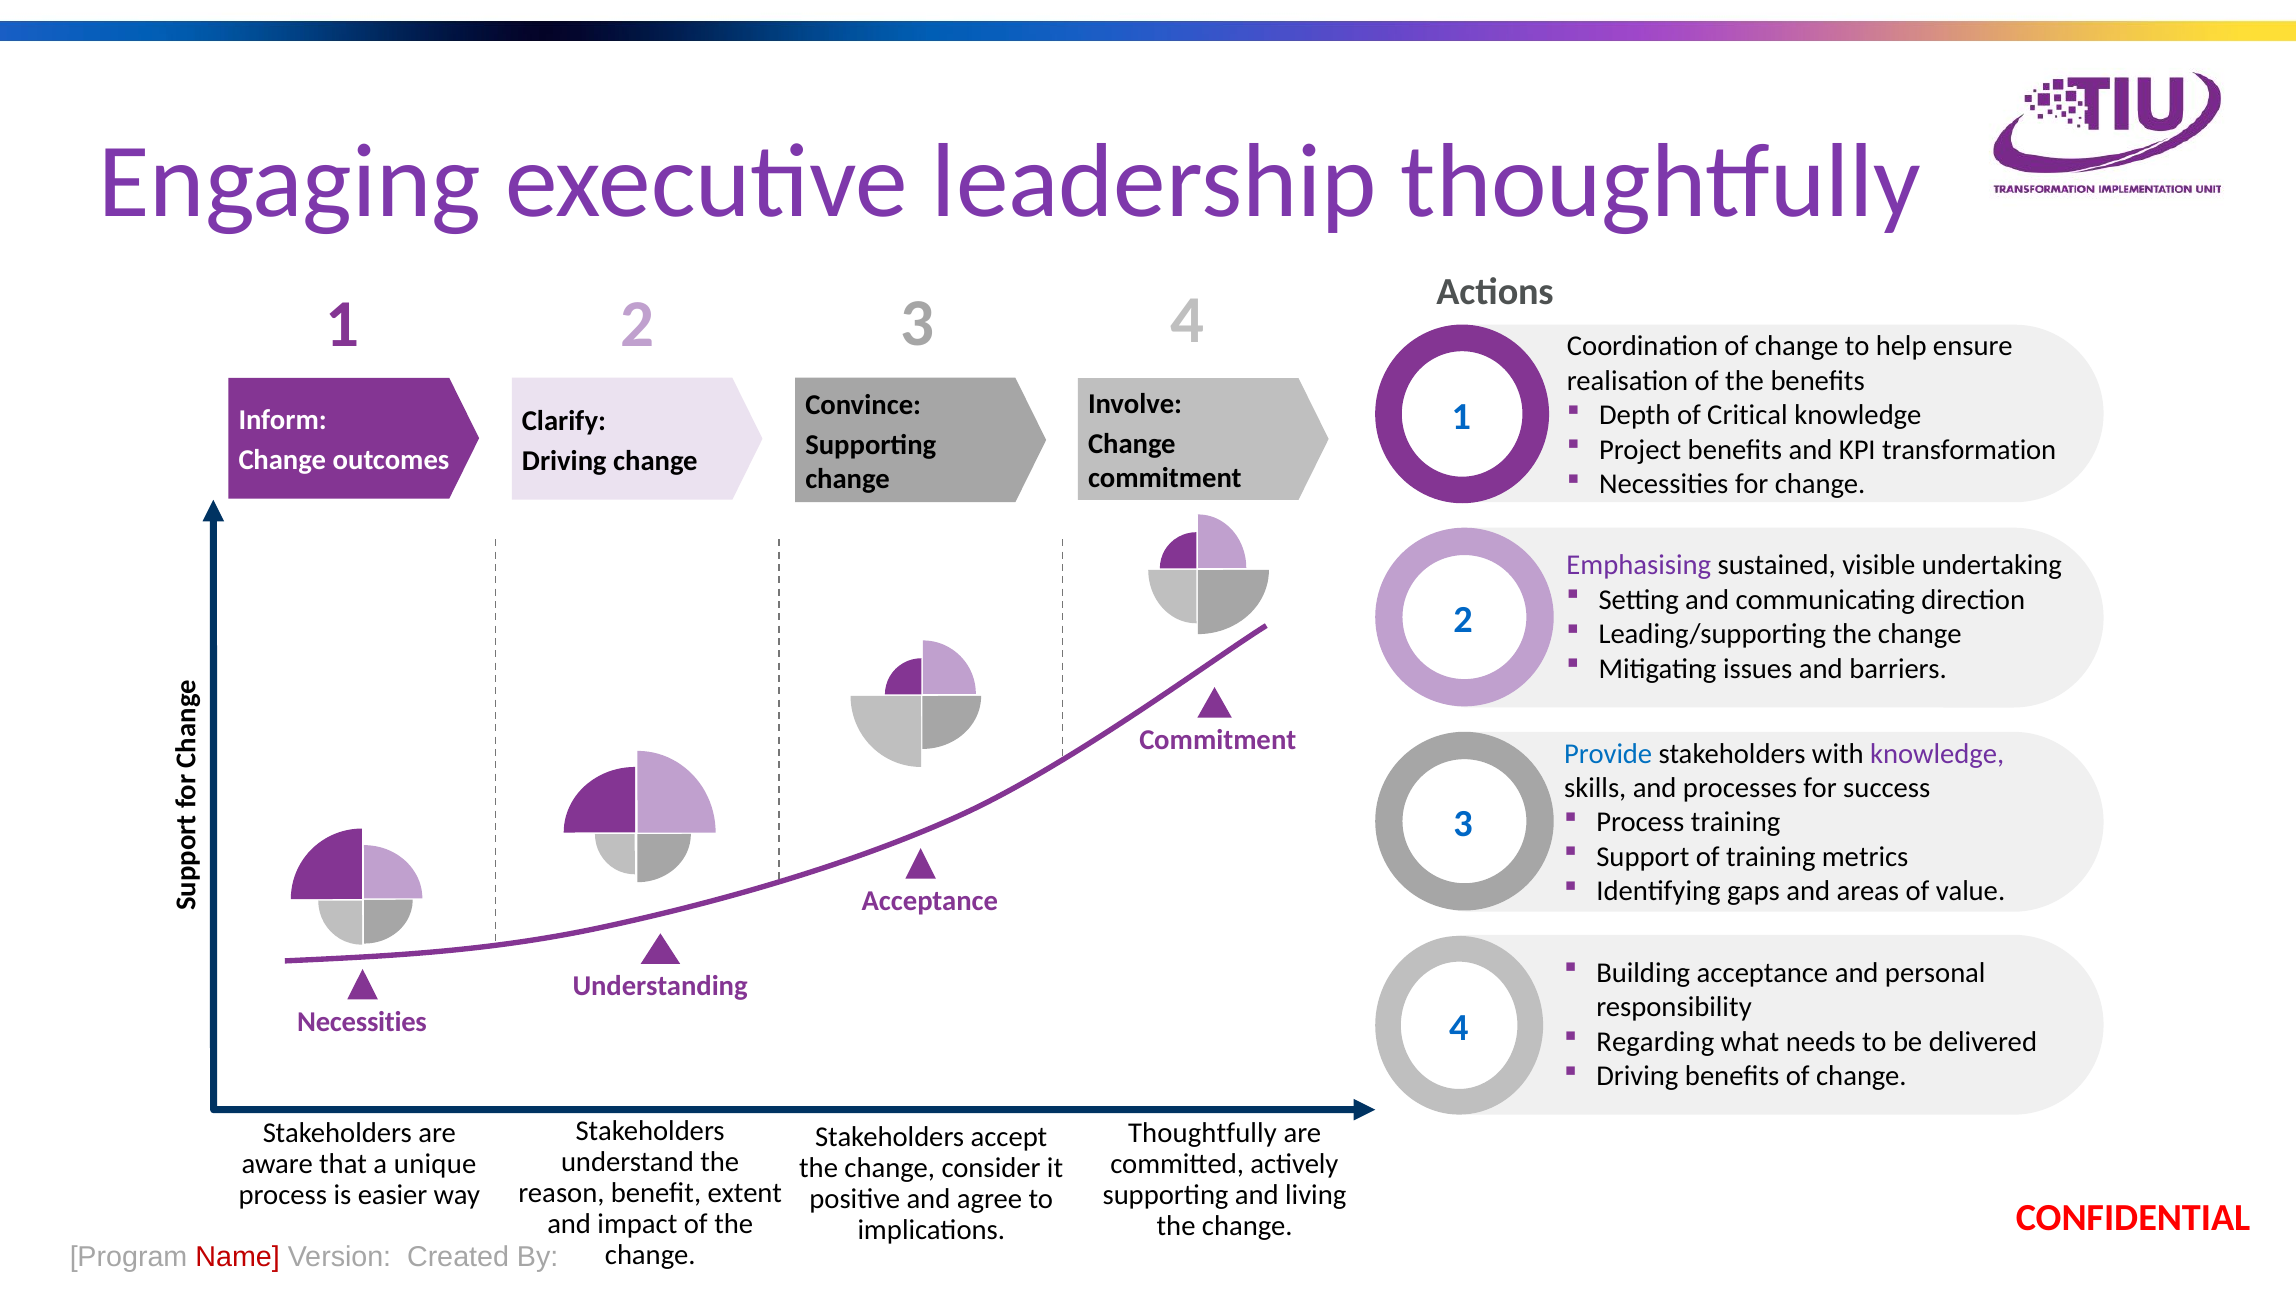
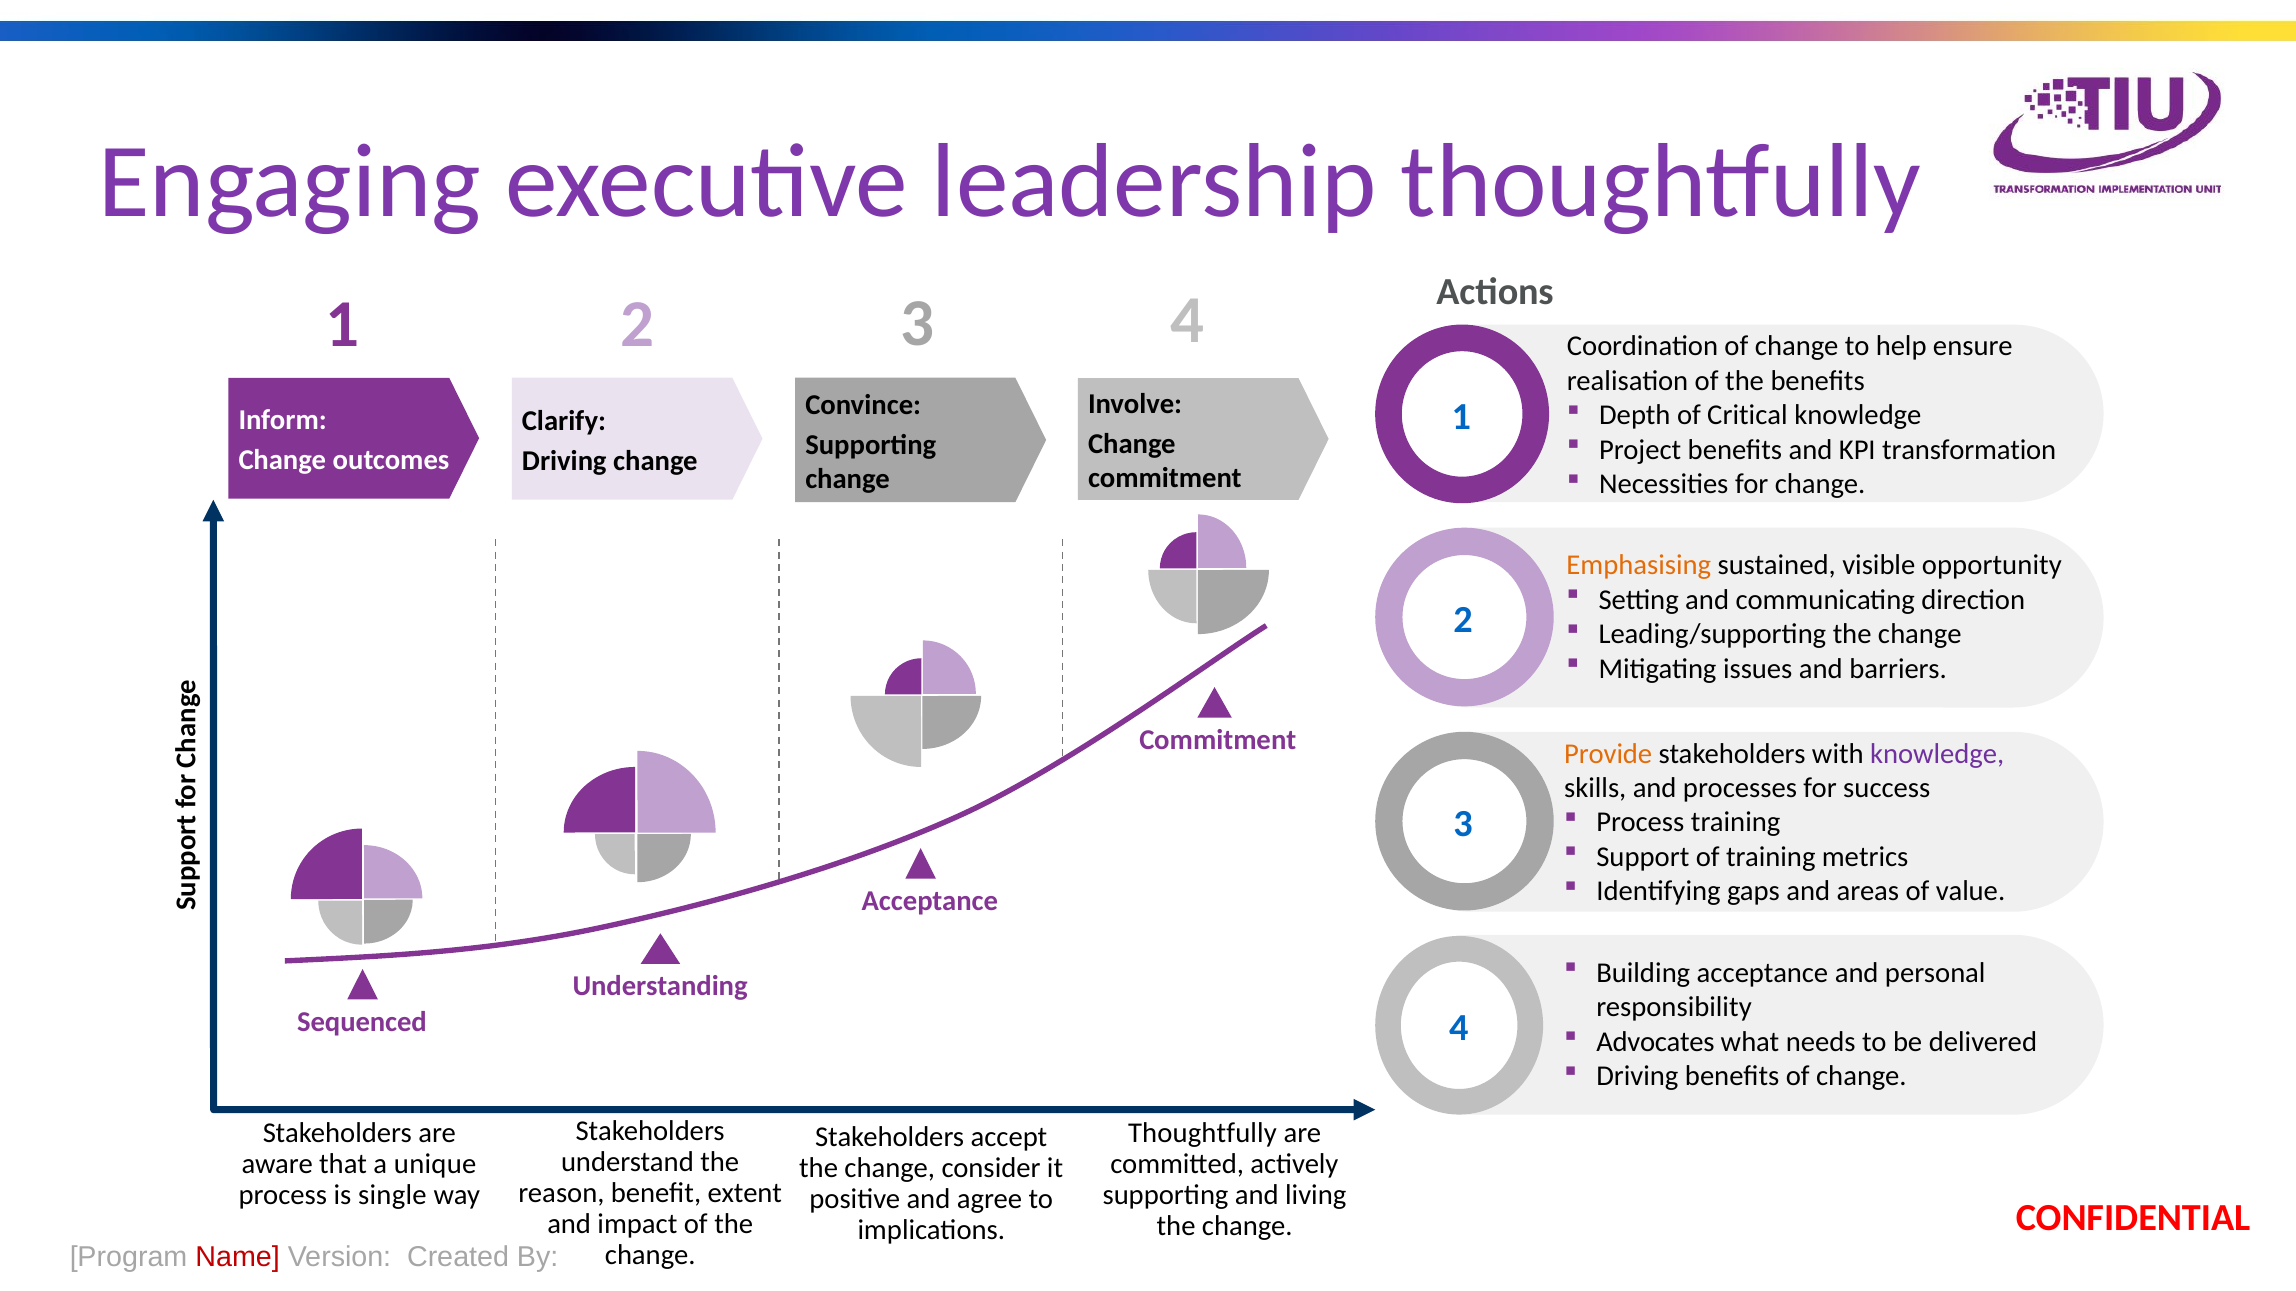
Emphasising colour: purple -> orange (1639, 566)
undertaking: undertaking -> opportunity (1992, 566)
Provide colour: blue -> orange (1608, 754)
Necessities: Necessities -> Sequenced (362, 1022)
Regarding: Regarding -> Advocates (1656, 1042)
easier: easier -> single (392, 1195)
